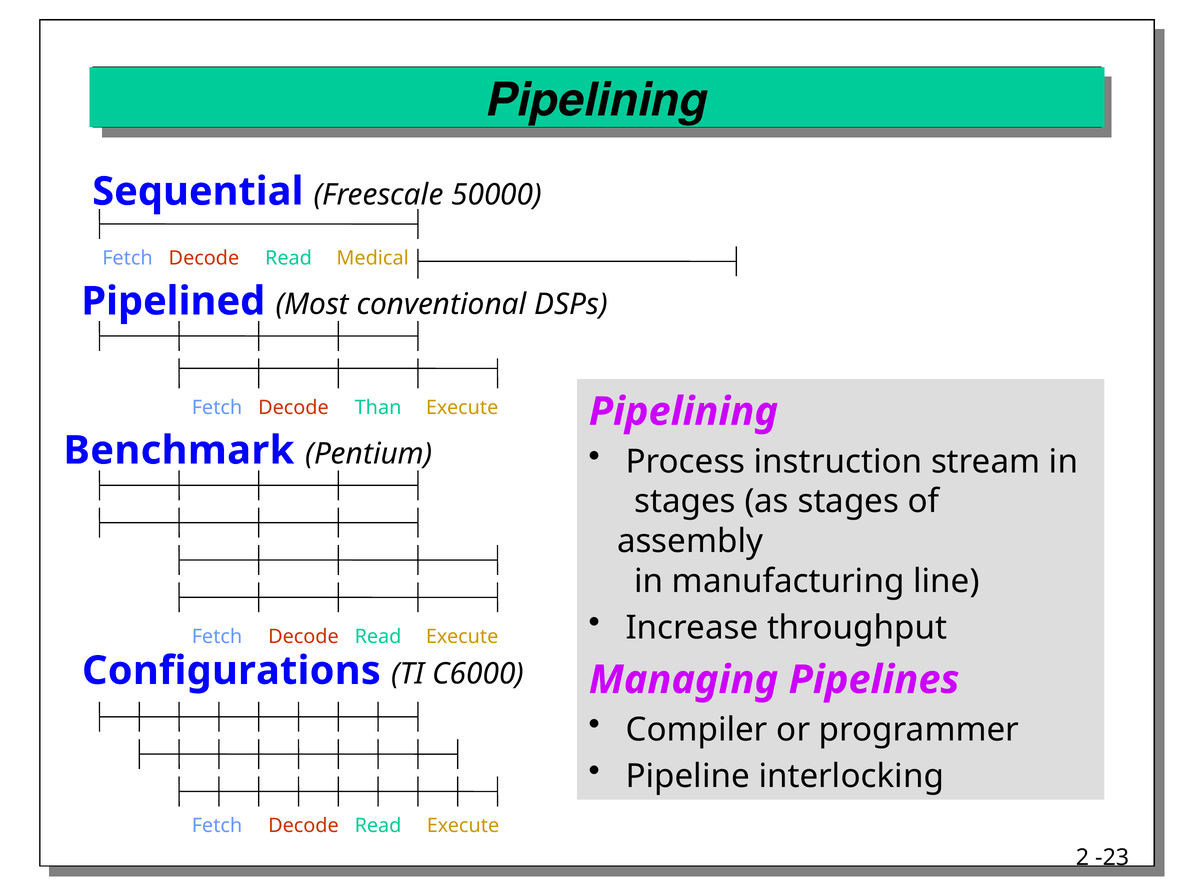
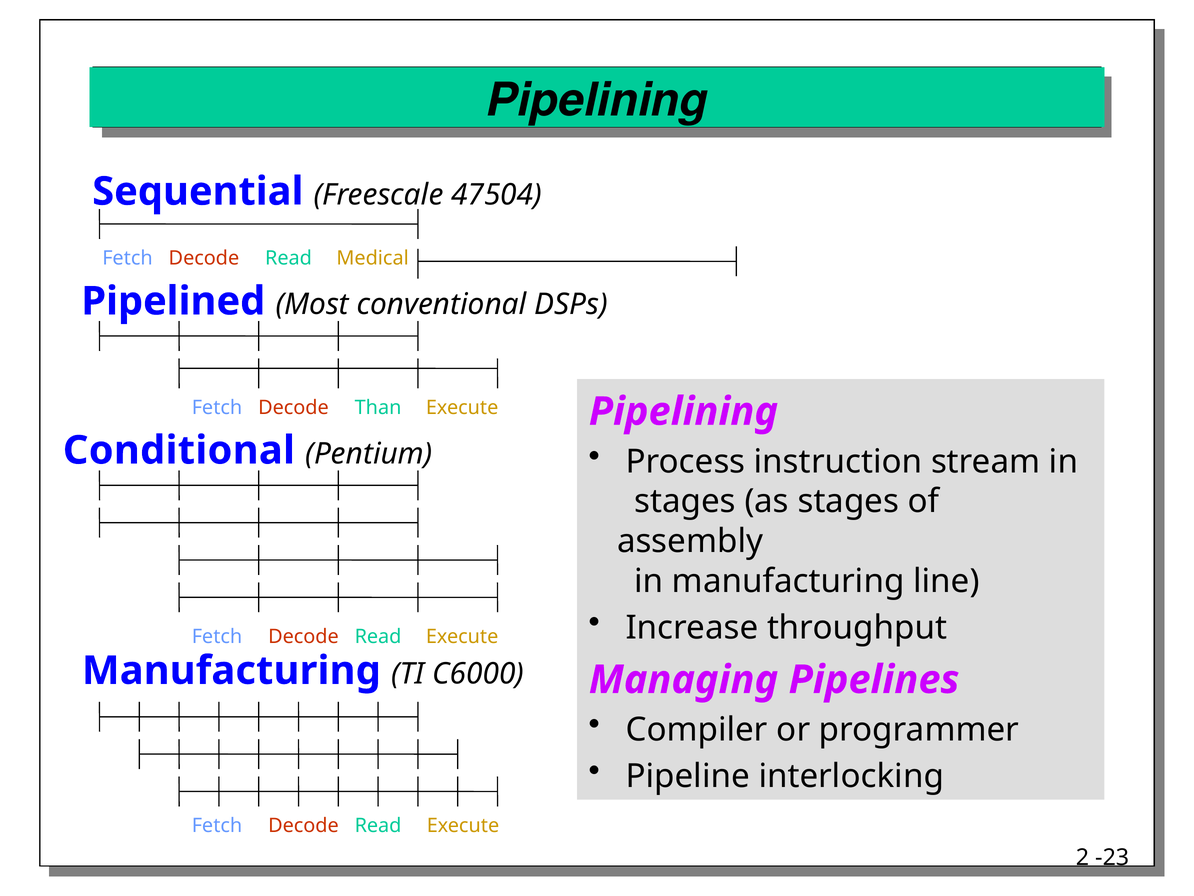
50000: 50000 -> 47504 (497, 195)
Benchmark: Benchmark -> Conditional (179, 450)
Configurations: Configurations -> Manufacturing (231, 670)
